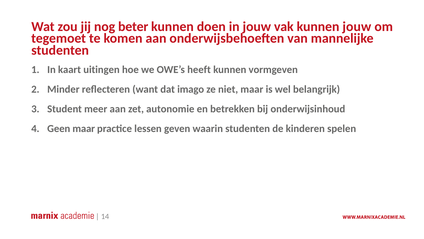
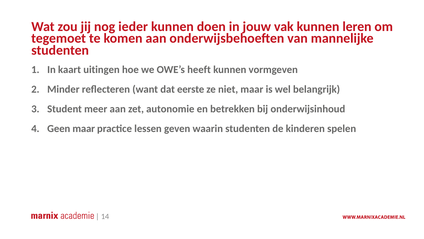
beter: beter -> ieder (133, 27)
kunnen jouw: jouw -> leren (357, 27)
imago: imago -> eerste (191, 89)
